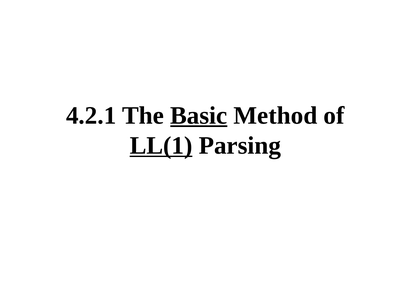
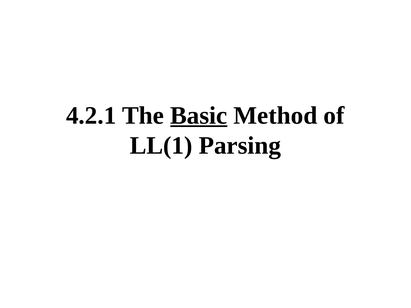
LL(1 underline: present -> none (161, 146)
